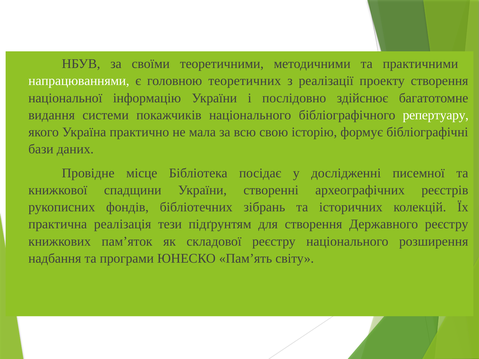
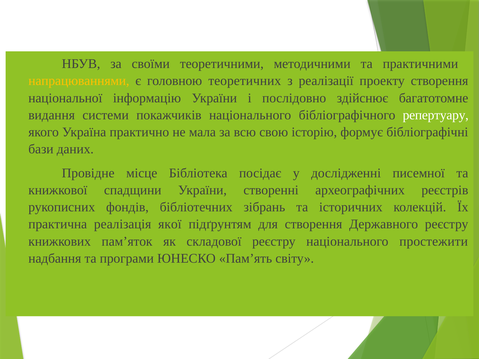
напрацюваннями colour: white -> yellow (79, 81)
тези: тези -> якої (170, 224)
розширення: розширення -> простежити (434, 242)
